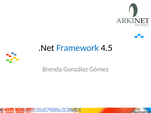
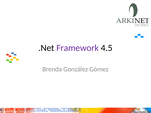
Framework colour: blue -> purple (78, 48)
